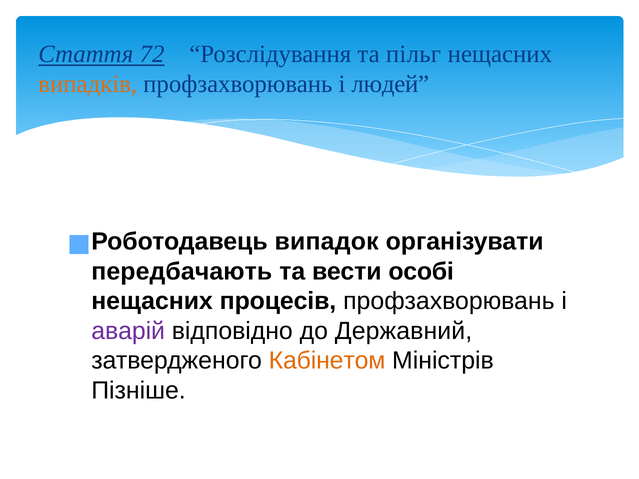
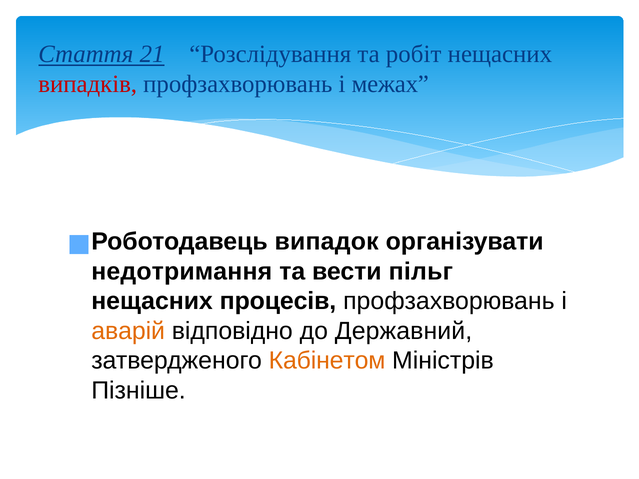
72: 72 -> 21 (152, 54)
пільг: пільг -> робіт (414, 54)
випадків colour: orange -> red (88, 84)
людей: людей -> межах (390, 84)
передбачають: передбачають -> недотримання (182, 271)
особі: особі -> пільг (421, 271)
аварій colour: purple -> orange (128, 331)
